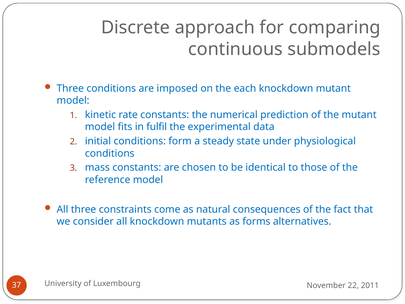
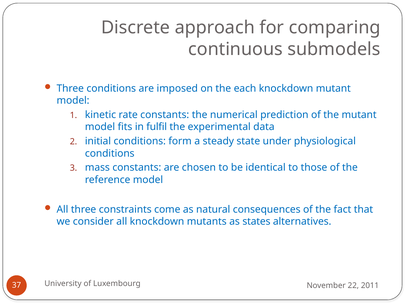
forms: forms -> states (256, 221)
